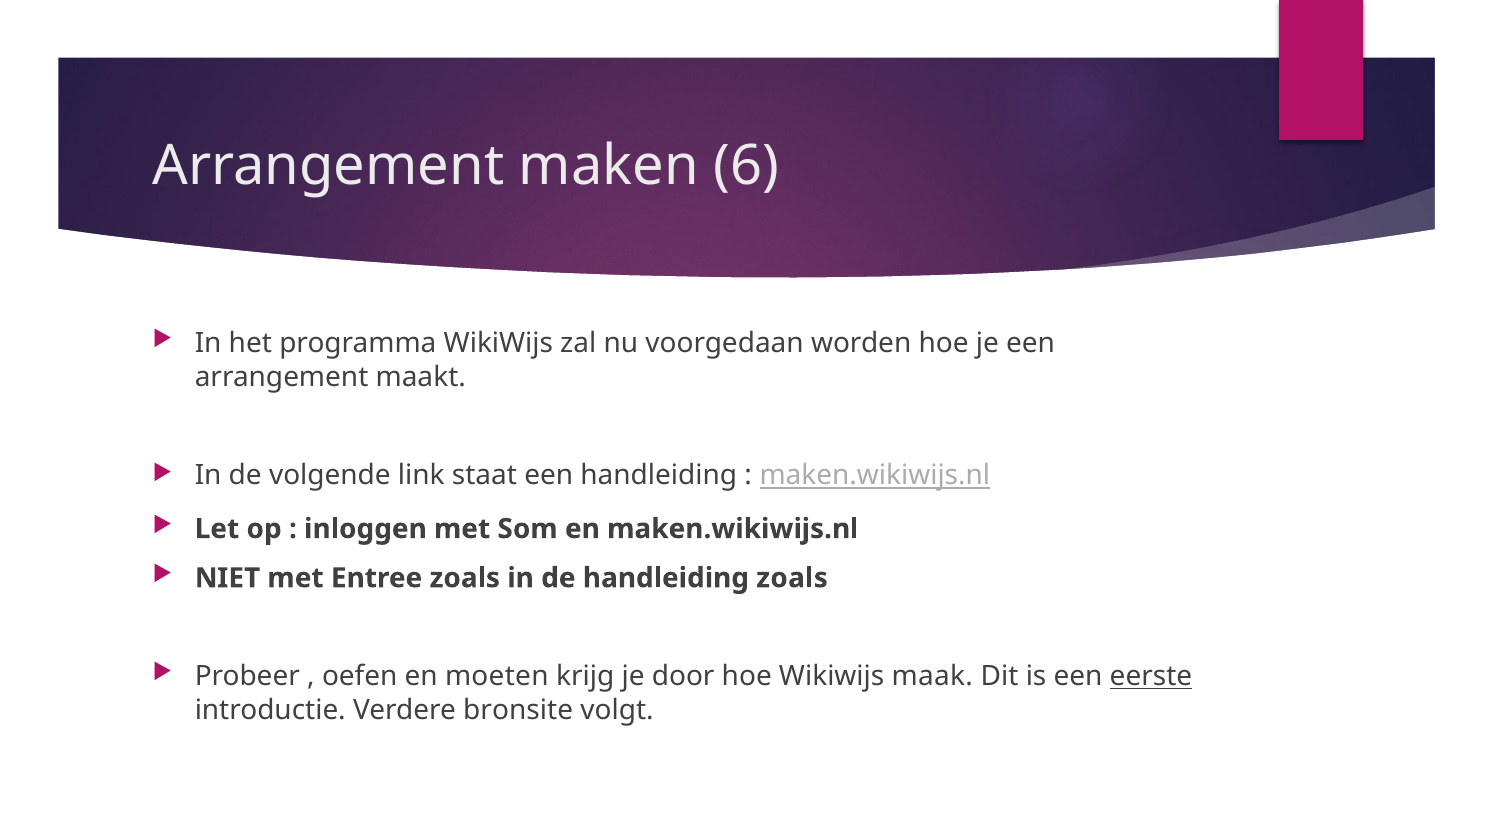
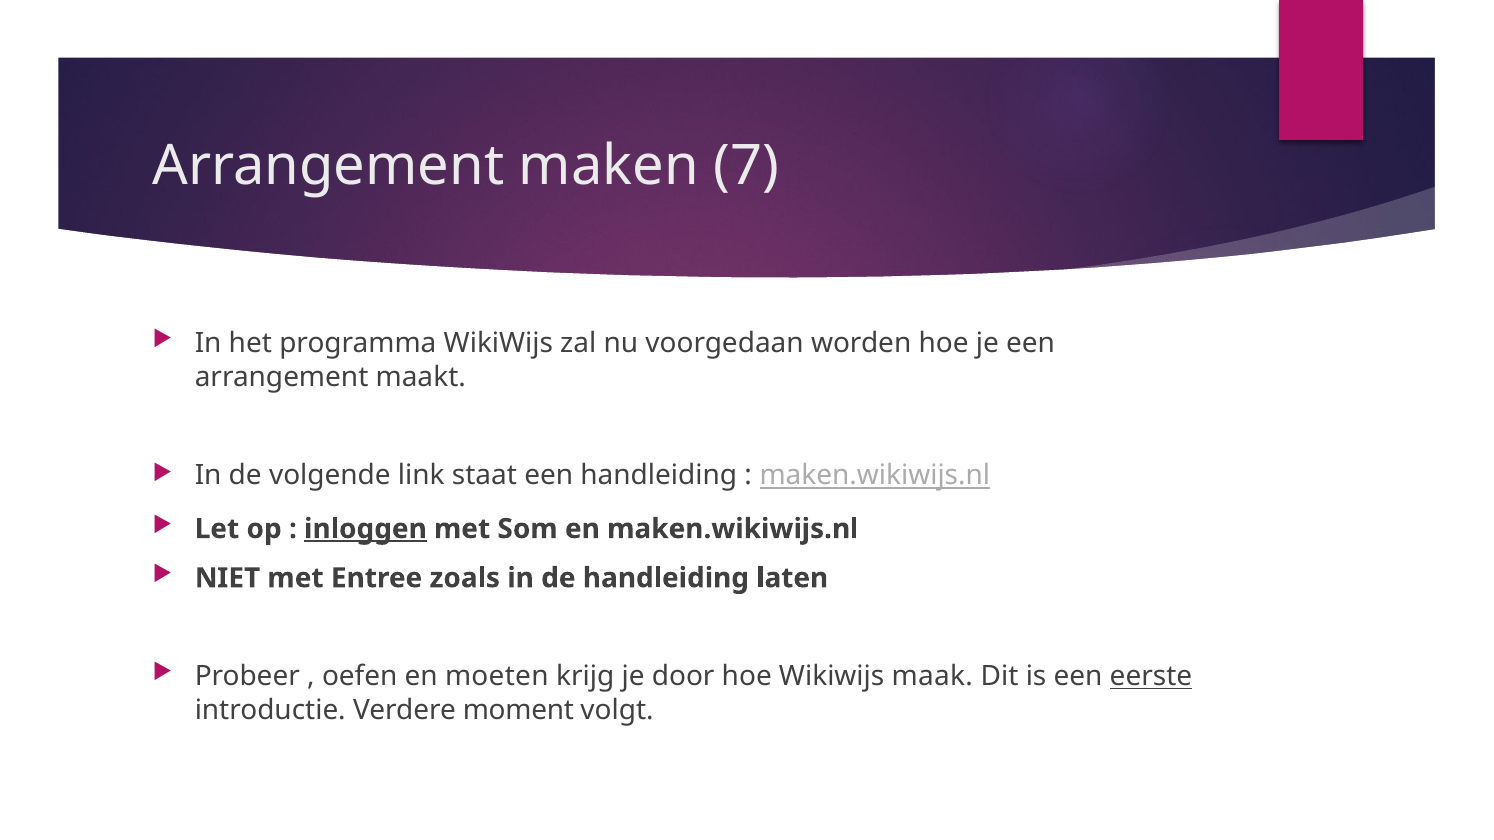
6: 6 -> 7 (746, 167)
inloggen underline: none -> present (365, 529)
handleiding zoals: zoals -> laten (792, 578)
bronsite: bronsite -> moment (518, 710)
